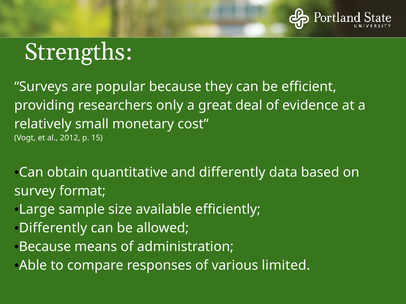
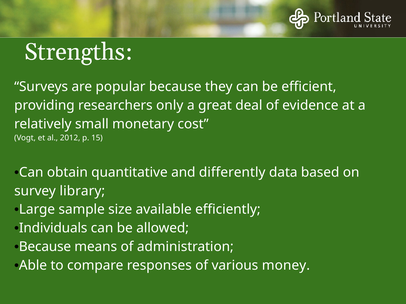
format: format -> library (82, 191)
Differently: Differently -> Individuals (53, 229)
limited: limited -> money (286, 266)
